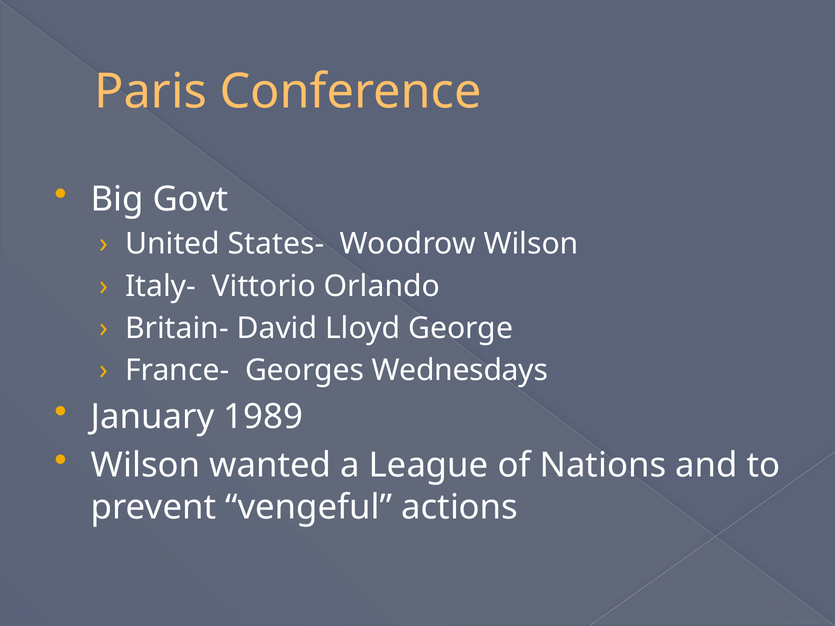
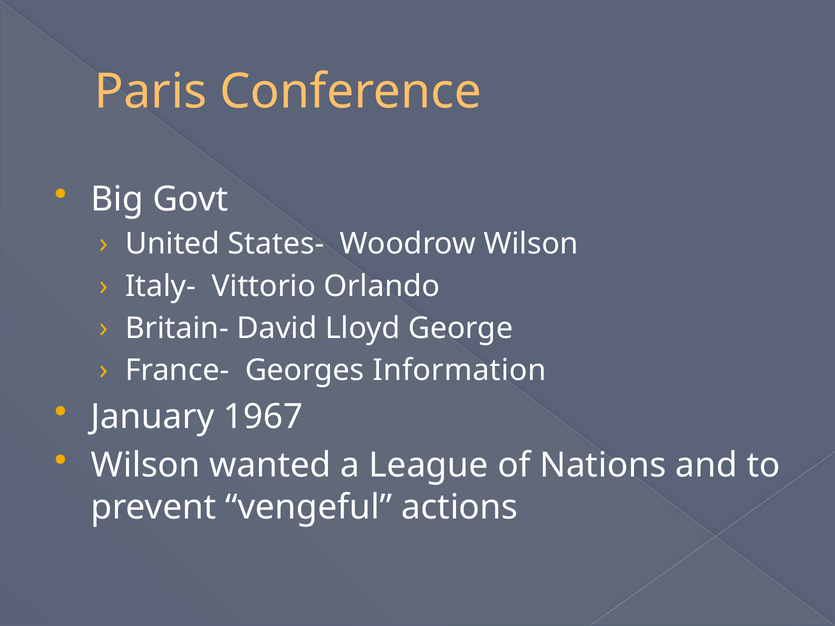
Wednesdays: Wednesdays -> Information (460, 371)
1989: 1989 -> 1967 (263, 417)
